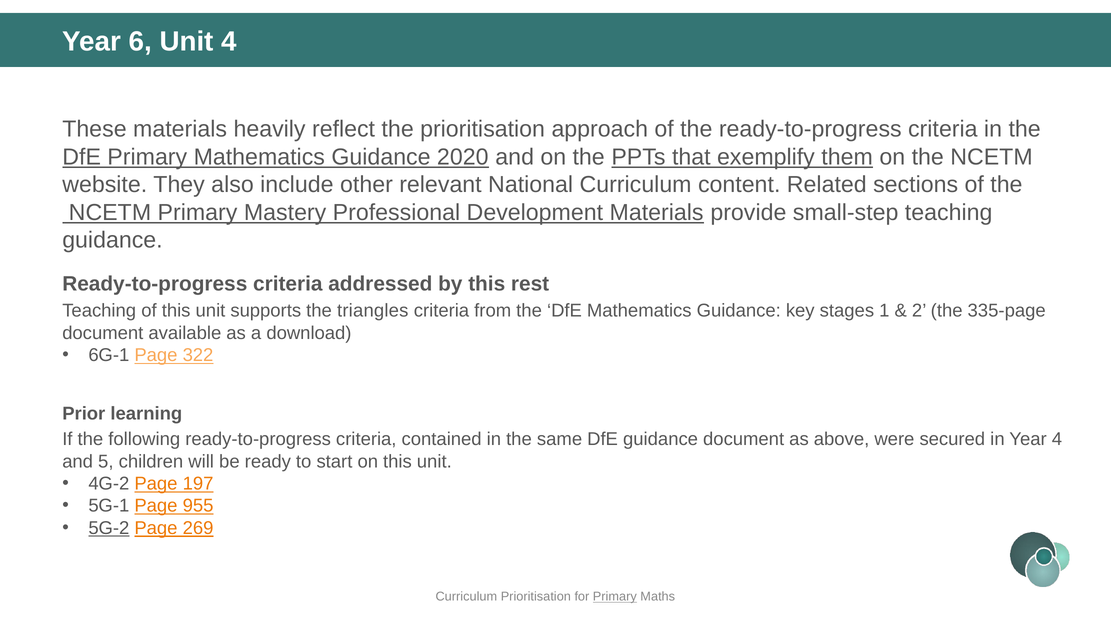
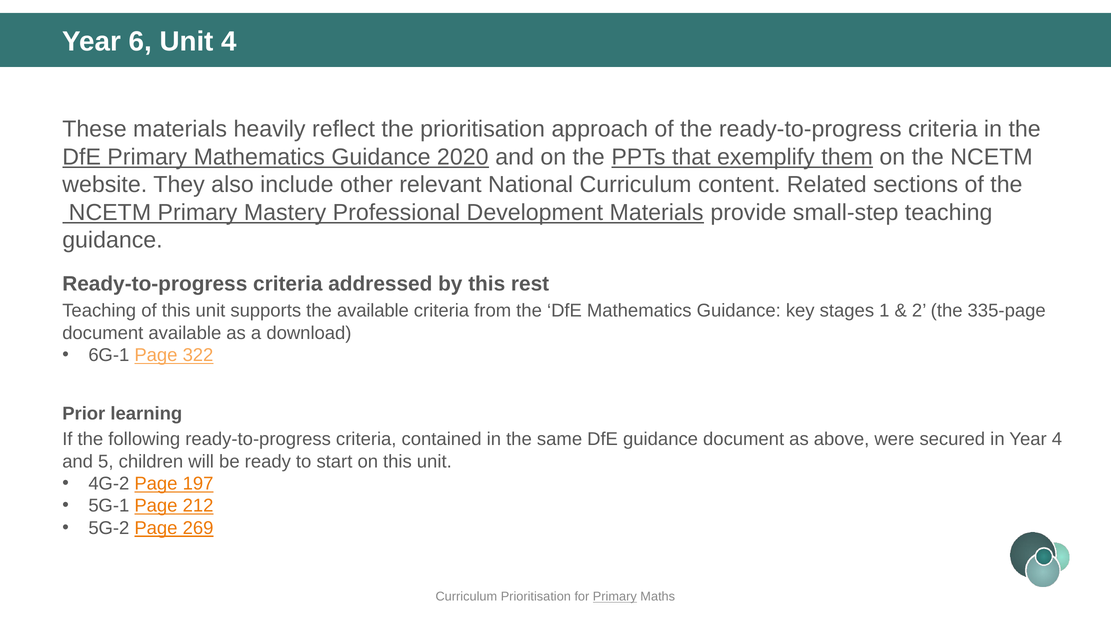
the triangles: triangles -> available (373, 311)
955: 955 -> 212 (198, 506)
5G-2 underline: present -> none (109, 528)
